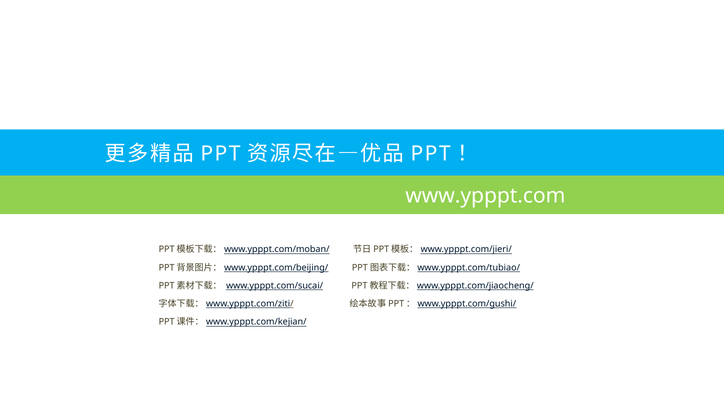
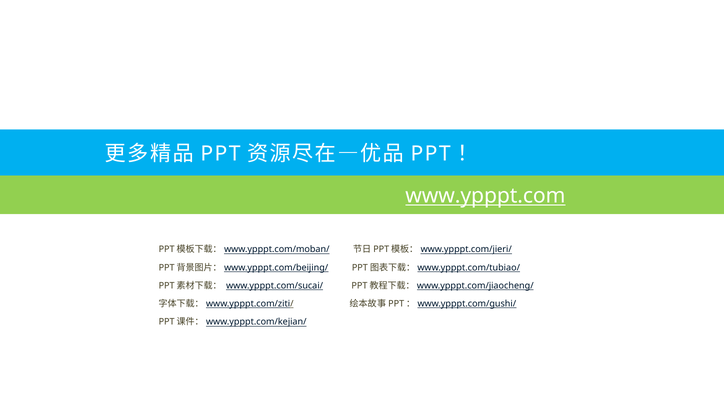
www.ypppt.com underline: none -> present (485, 196)
